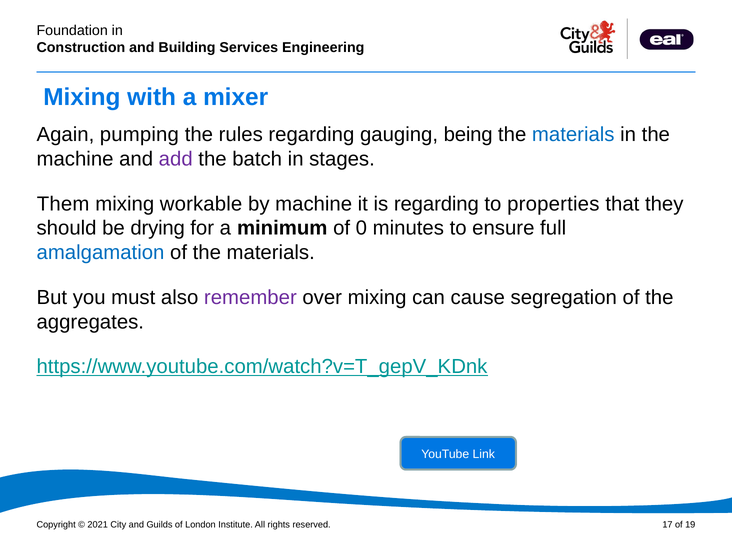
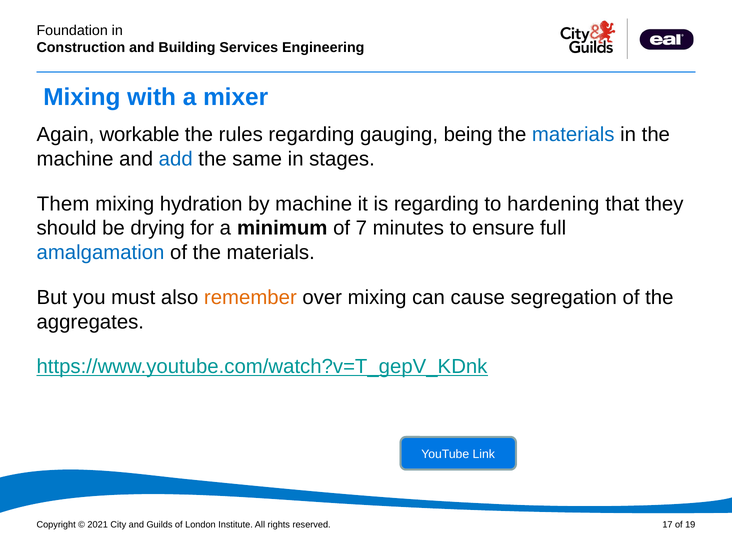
pumping: pumping -> workable (140, 135)
add colour: purple -> blue (176, 159)
batch: batch -> same (257, 159)
workable: workable -> hydration (201, 204)
properties: properties -> hardening (553, 204)
0: 0 -> 7 (361, 228)
remember colour: purple -> orange (250, 297)
